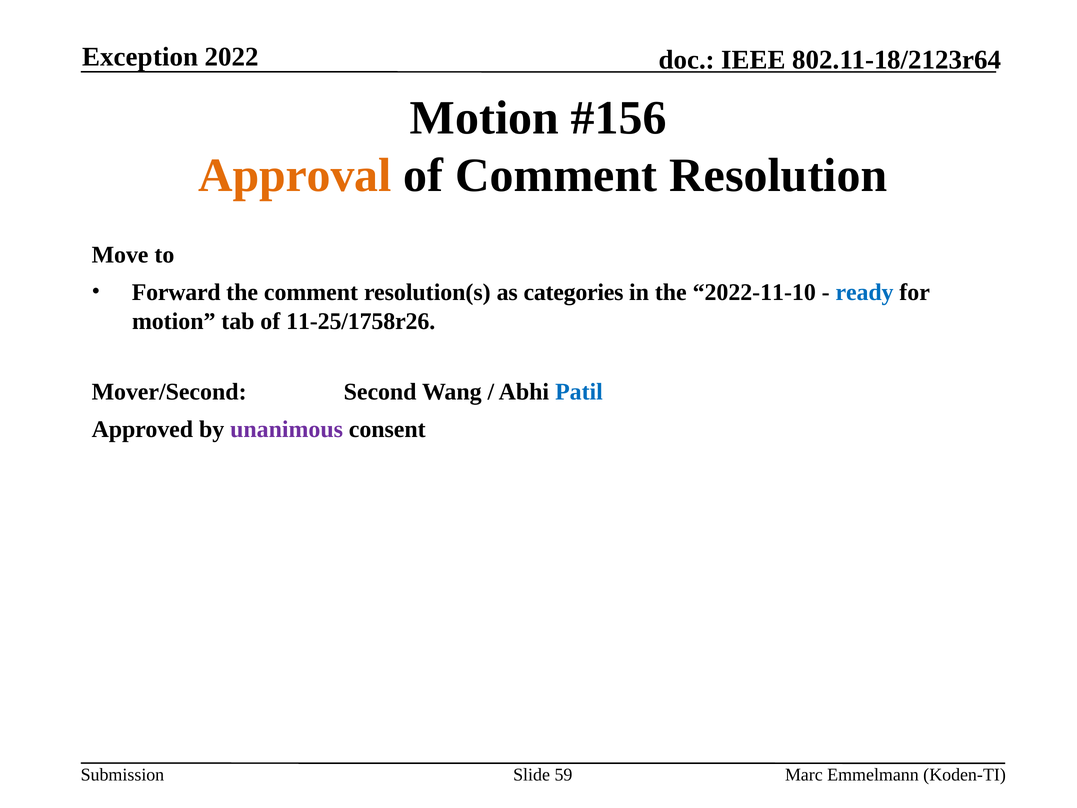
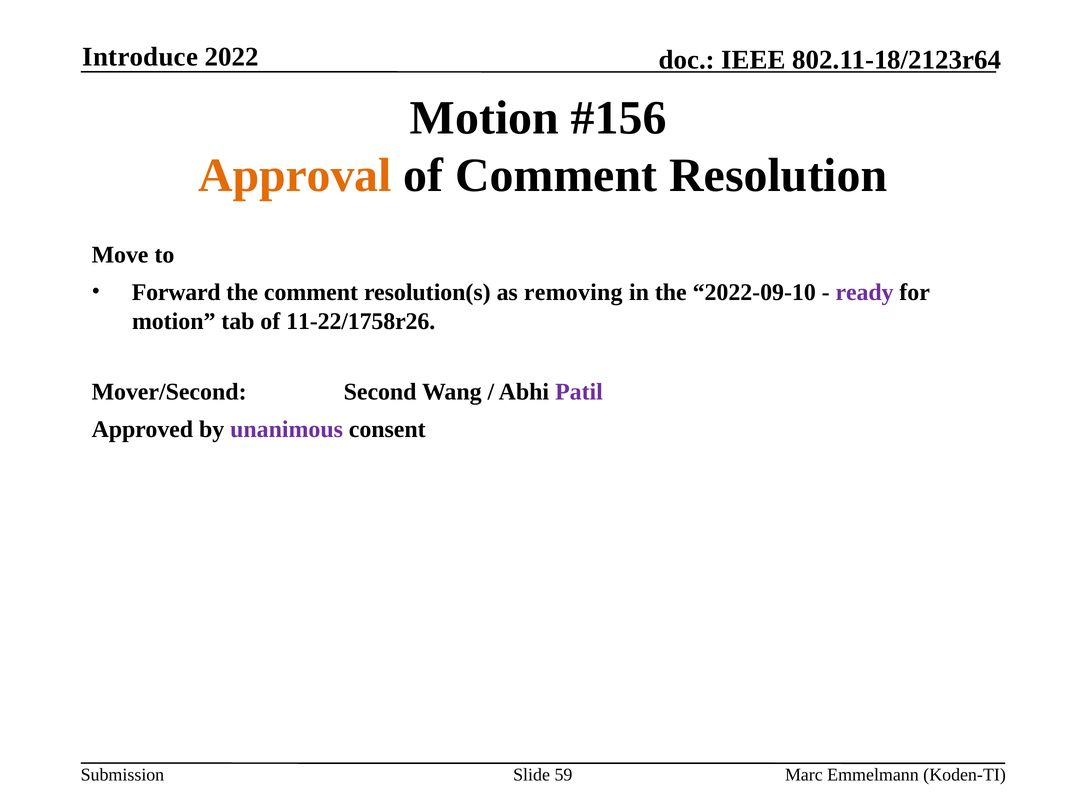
Exception: Exception -> Introduce (140, 57)
categories: categories -> removing (573, 292)
2022-11-10: 2022-11-10 -> 2022-09-10 (754, 292)
ready colour: blue -> purple (865, 292)
11-25/1758r26: 11-25/1758r26 -> 11-22/1758r26 (361, 321)
Patil colour: blue -> purple (579, 391)
